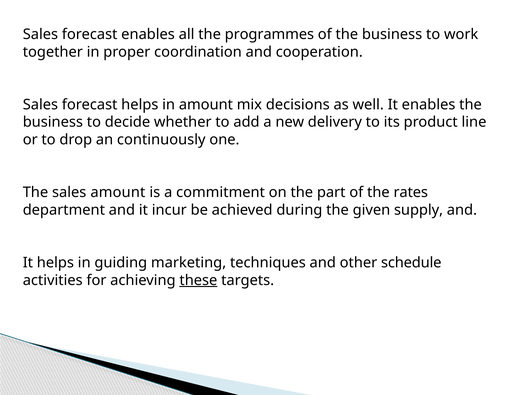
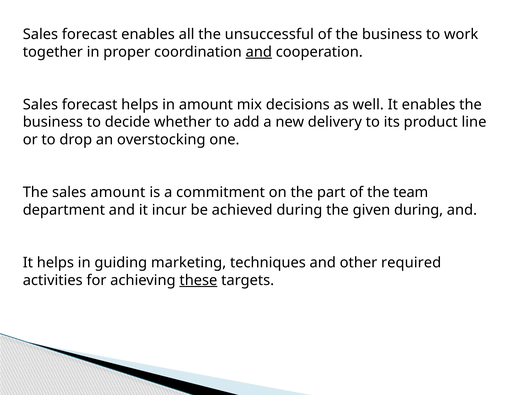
programmes: programmes -> unsuccessful (269, 34)
and underline: none -> present (259, 52)
continuously: continuously -> overstocking (161, 140)
rates: rates -> team (411, 193)
given supply: supply -> during (419, 210)
schedule: schedule -> required (411, 263)
